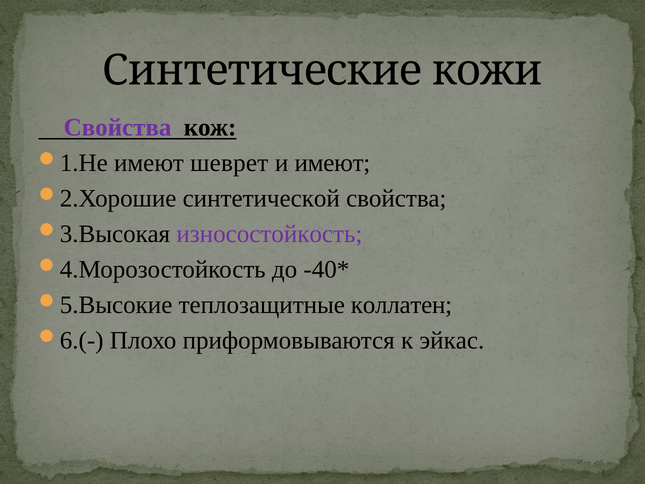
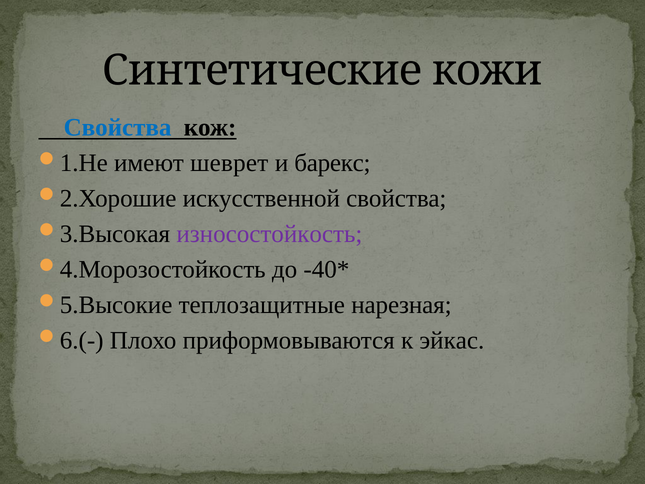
Свойства colour: purple -> blue (118, 127)
и имеют: имеют -> барекс (332, 163)
синтетической: синтетической -> искусственной (261, 198)
коллатен: коллатен -> нарезная (401, 305)
